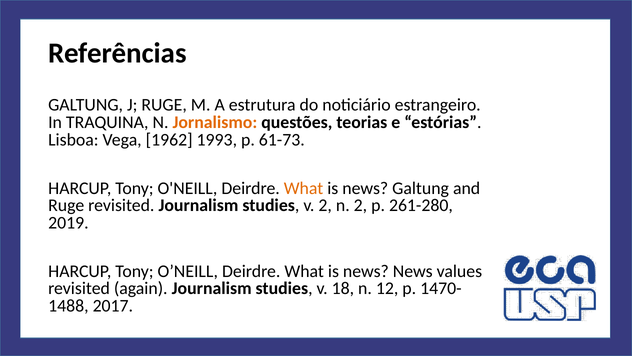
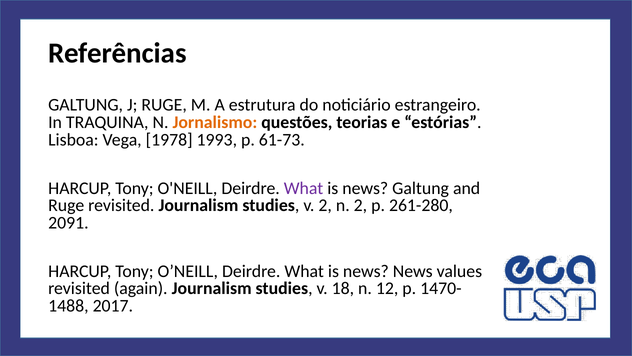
1962: 1962 -> 1978 (169, 140)
What colour: orange -> purple (304, 188)
2019: 2019 -> 2091 (68, 222)
